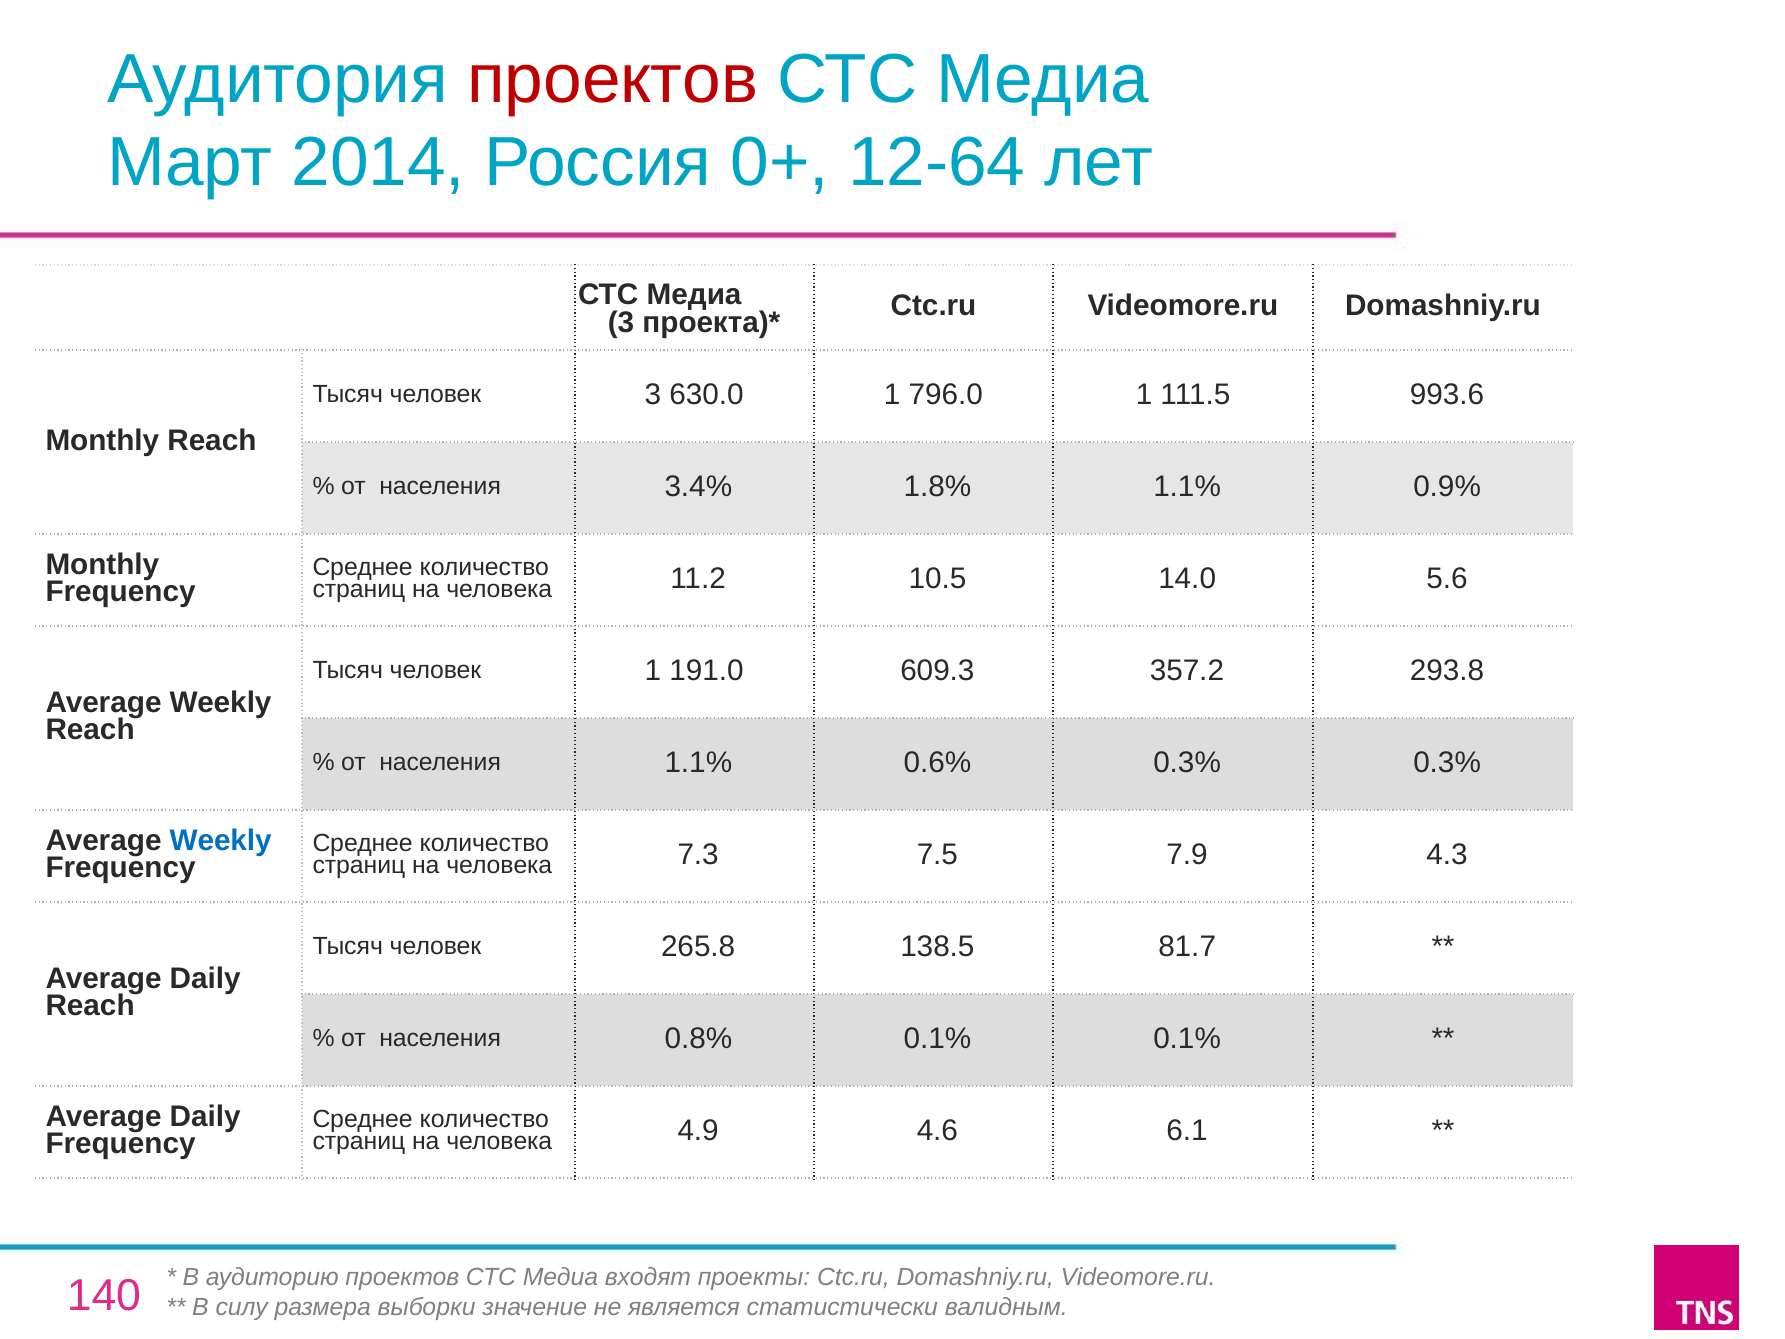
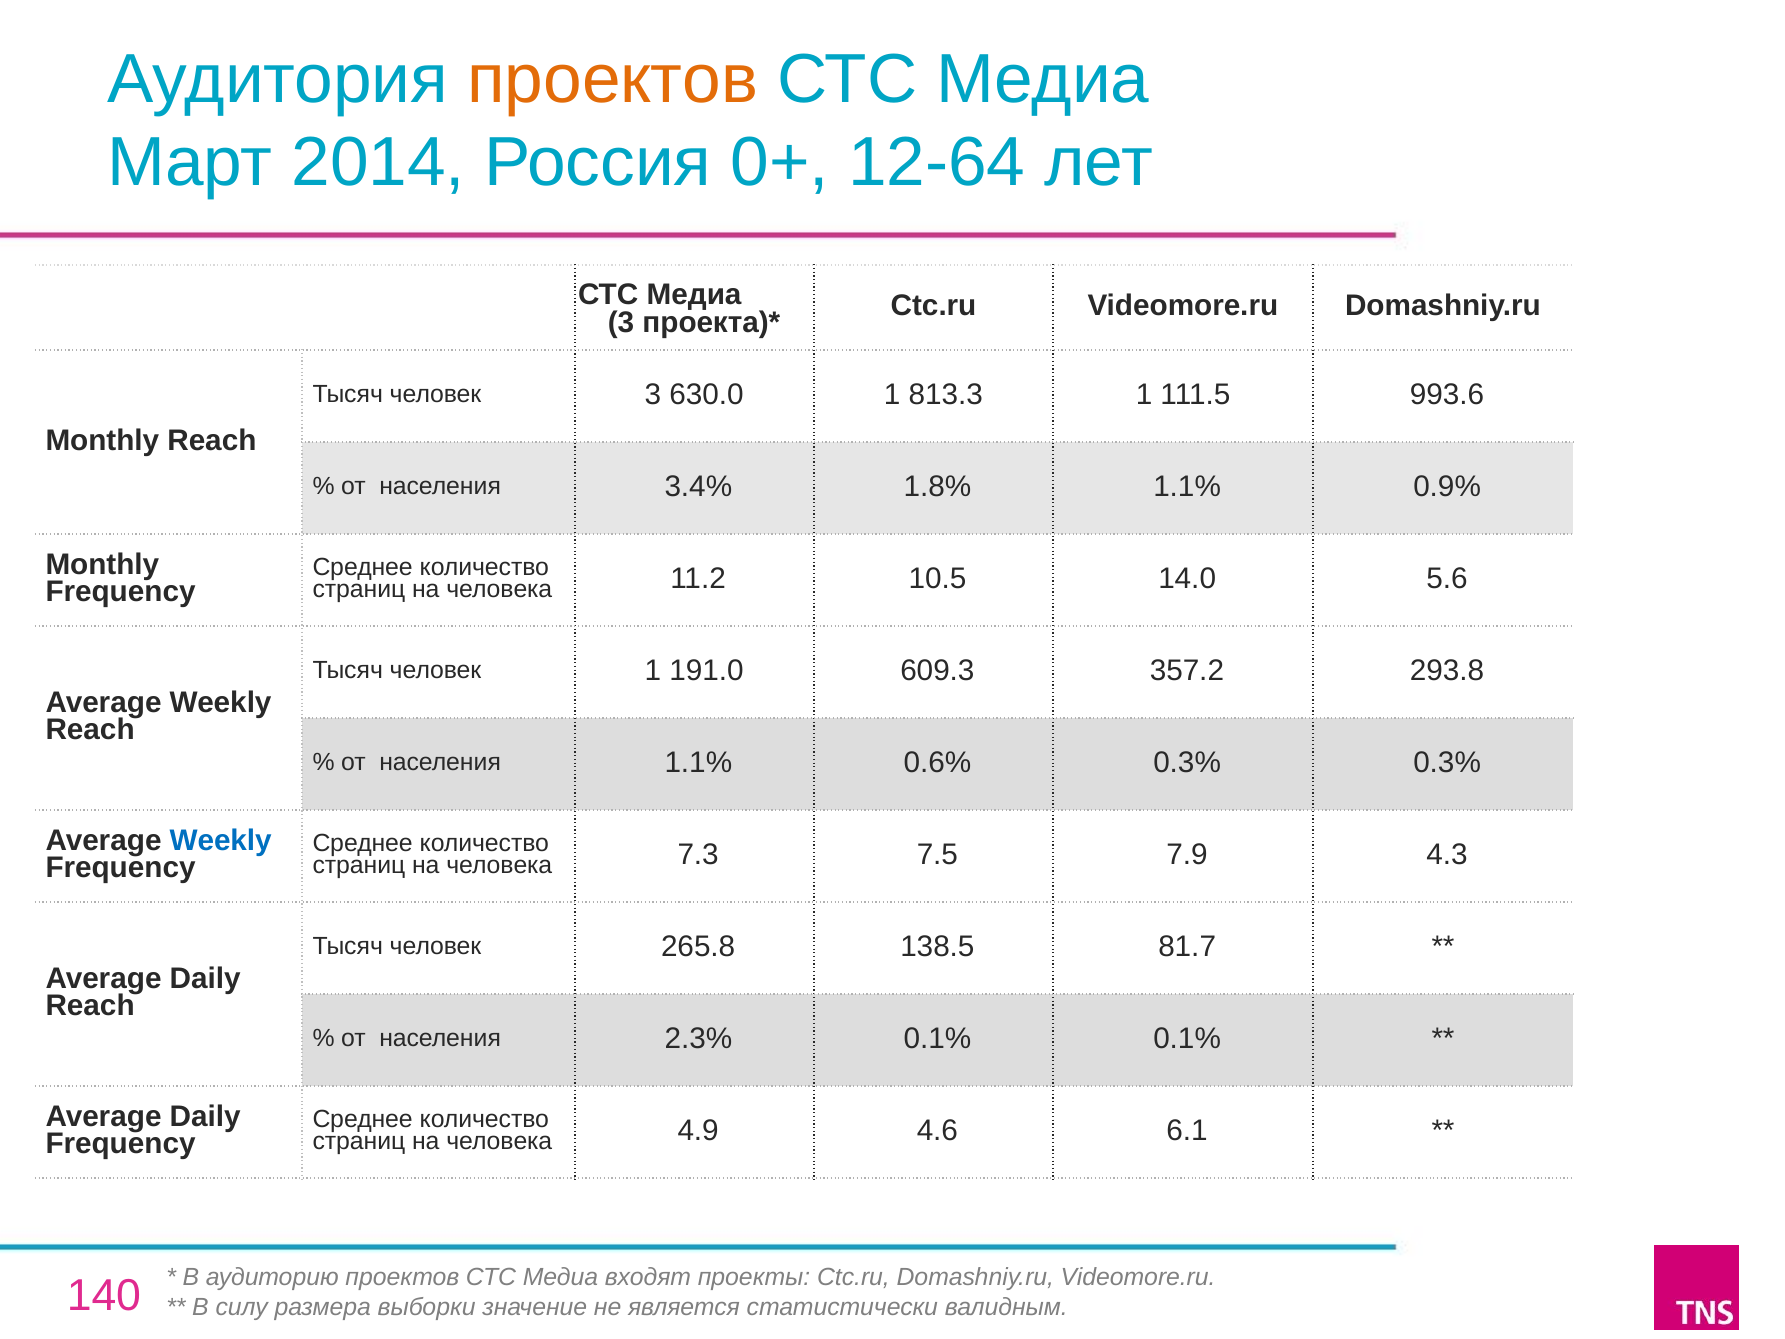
проектов colour: red -> orange (613, 79)
796.0: 796.0 -> 813.3 (946, 394)
0.8%: 0.8% -> 2.3% (698, 1038)
